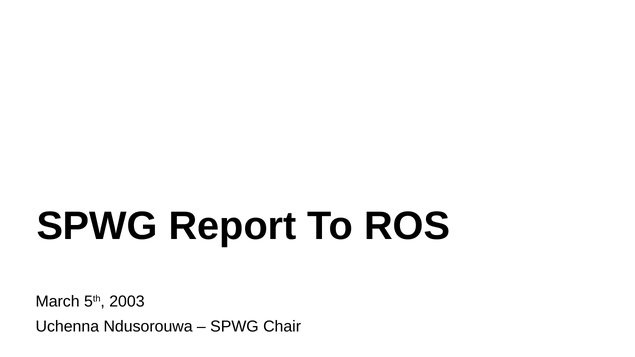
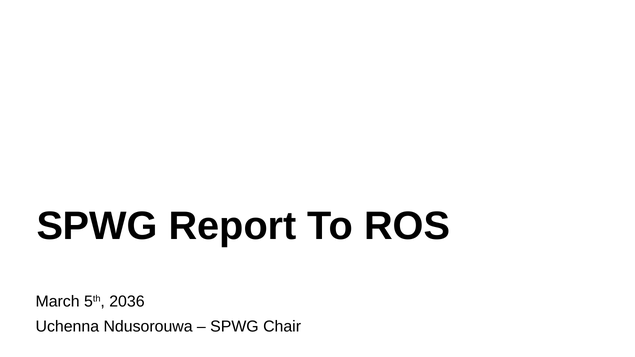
2003: 2003 -> 2036 (127, 302)
